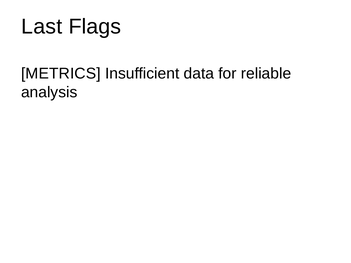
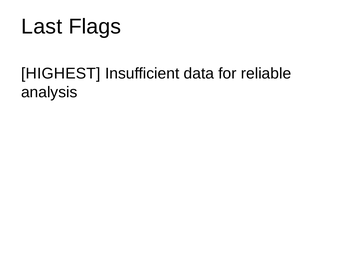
METRICS: METRICS -> HIGHEST (61, 74)
